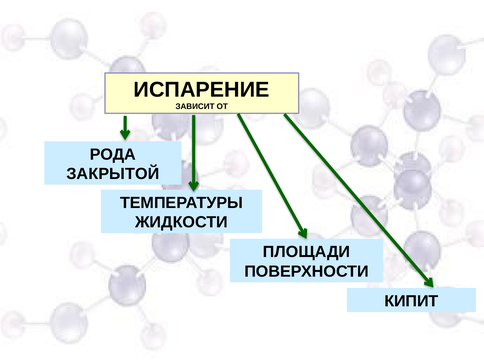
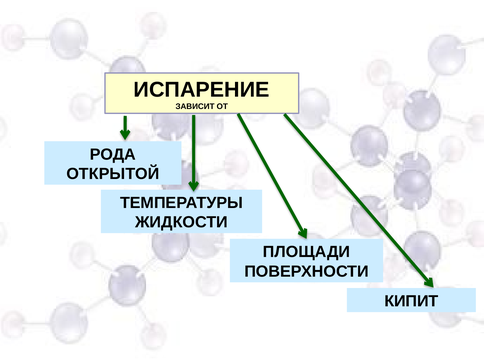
ЗАКРЫТОЙ: ЗАКРЫТОЙ -> ОТКРЫТОЙ (113, 174)
